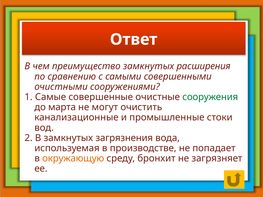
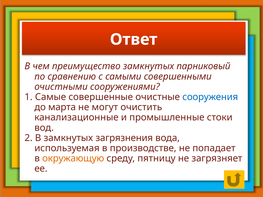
расширения: расширения -> парниковый (203, 66)
сооружения colour: green -> blue (210, 97)
бронхит: бронхит -> пятницу (156, 159)
